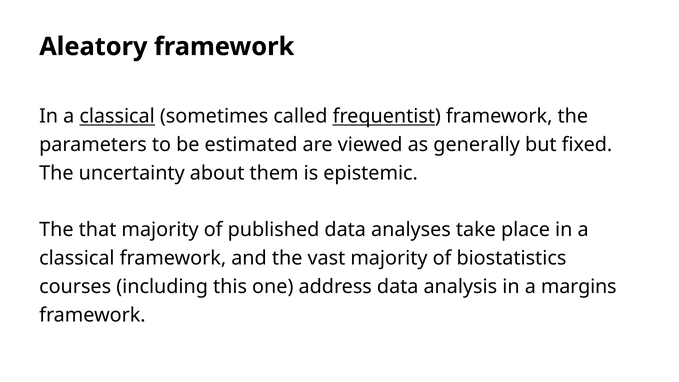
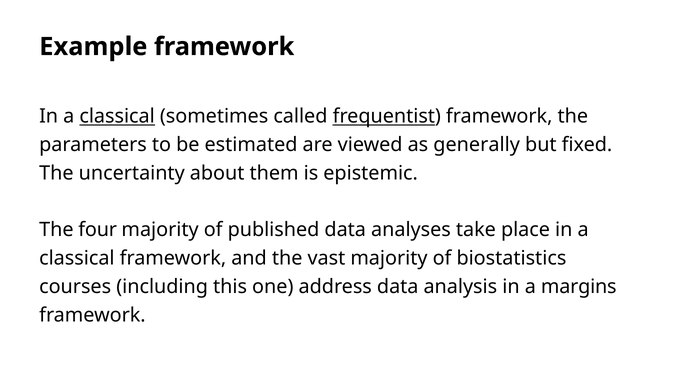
Aleatory: Aleatory -> Example (93, 47)
that: that -> four (98, 230)
